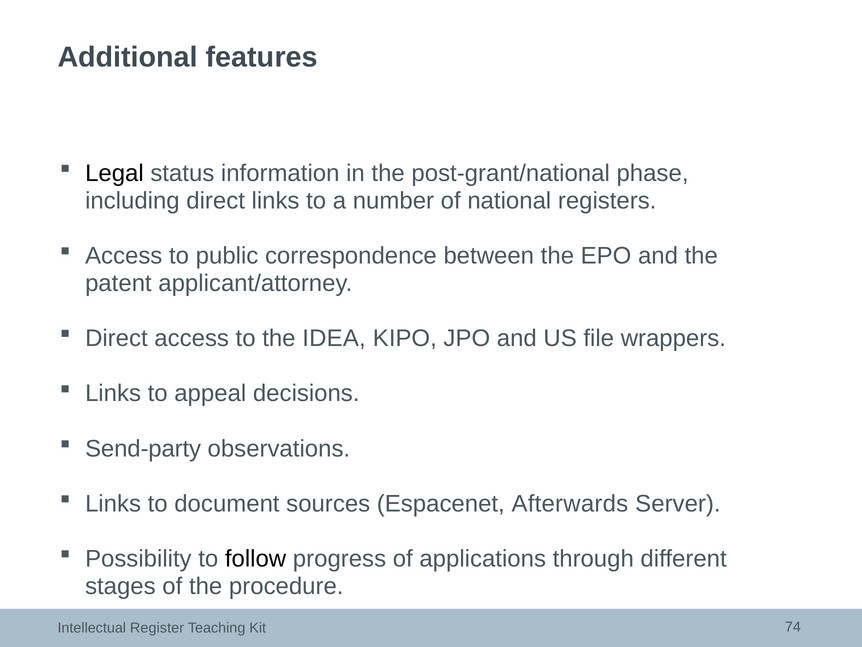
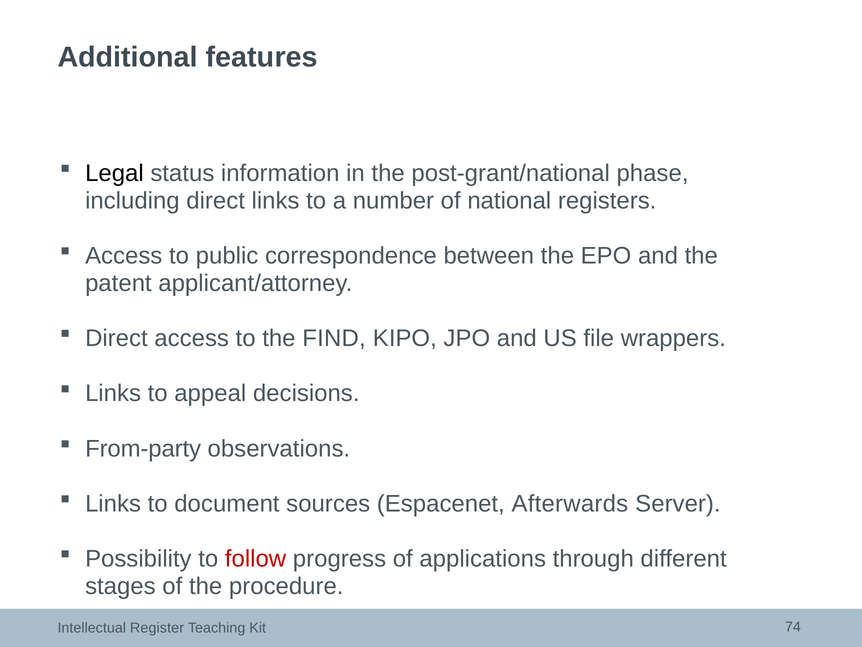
IDEA: IDEA -> FIND (334, 338)
Send-party: Send-party -> From-party (143, 448)
follow colour: black -> red (256, 558)
